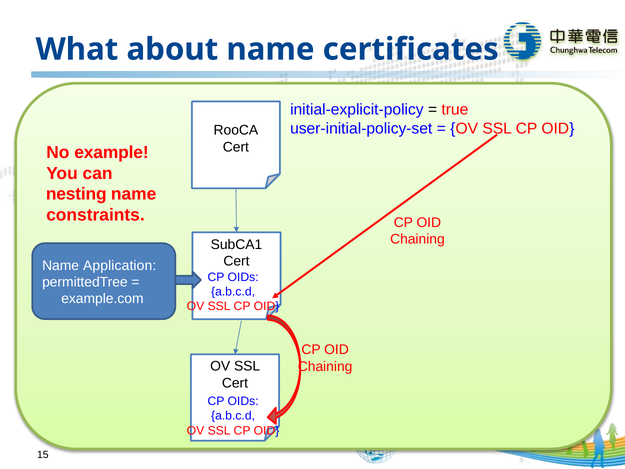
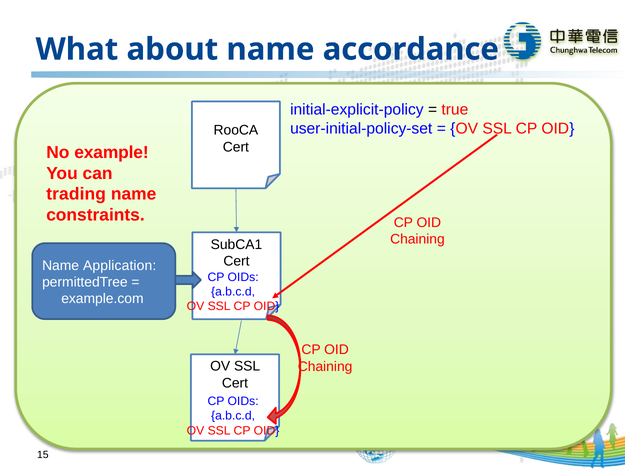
certificates: certificates -> accordance (411, 49)
nesting: nesting -> trading (76, 194)
